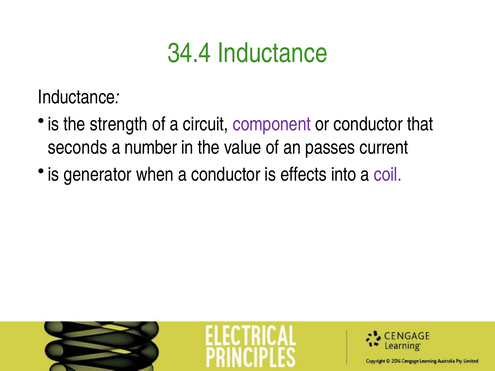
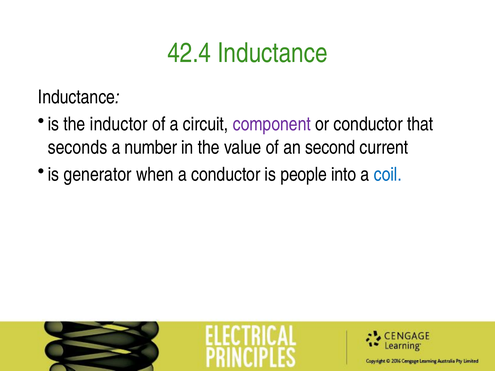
34.4: 34.4 -> 42.4 (189, 53)
strength: strength -> inductor (119, 124)
passes: passes -> second (330, 147)
effects: effects -> people (304, 175)
coil colour: purple -> blue (388, 175)
